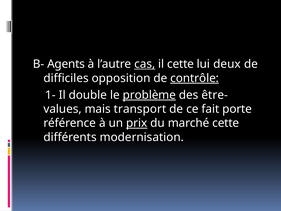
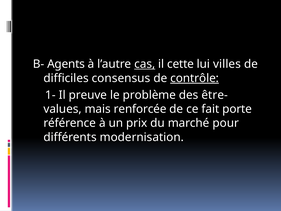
deux: deux -> villes (227, 64)
opposition: opposition -> consensus (121, 78)
double: double -> preuve (88, 95)
problème underline: present -> none (149, 95)
transport: transport -> renforcée (140, 109)
prix underline: present -> none (137, 123)
marché cette: cette -> pour (226, 123)
